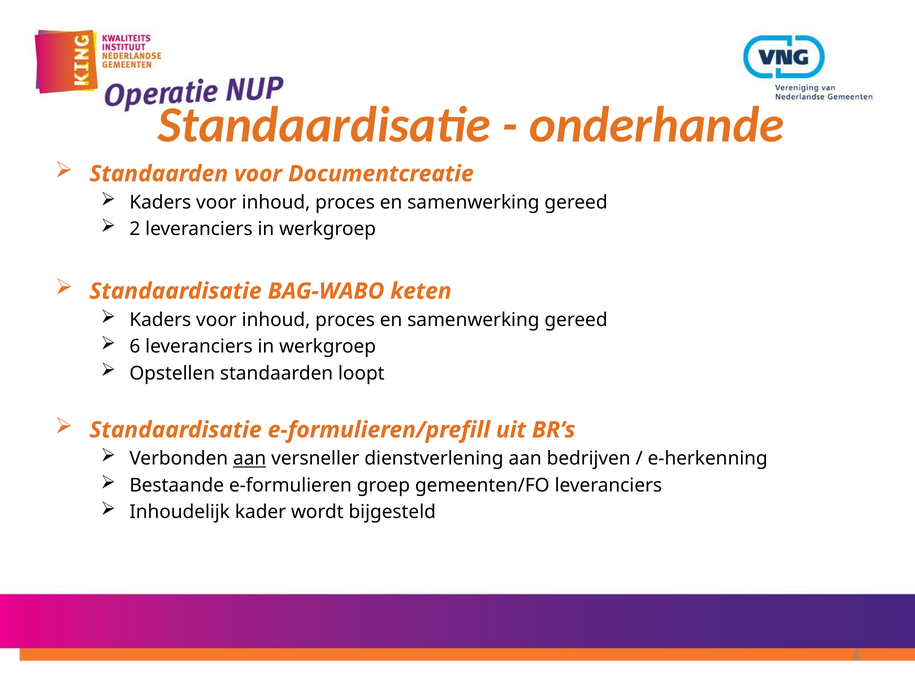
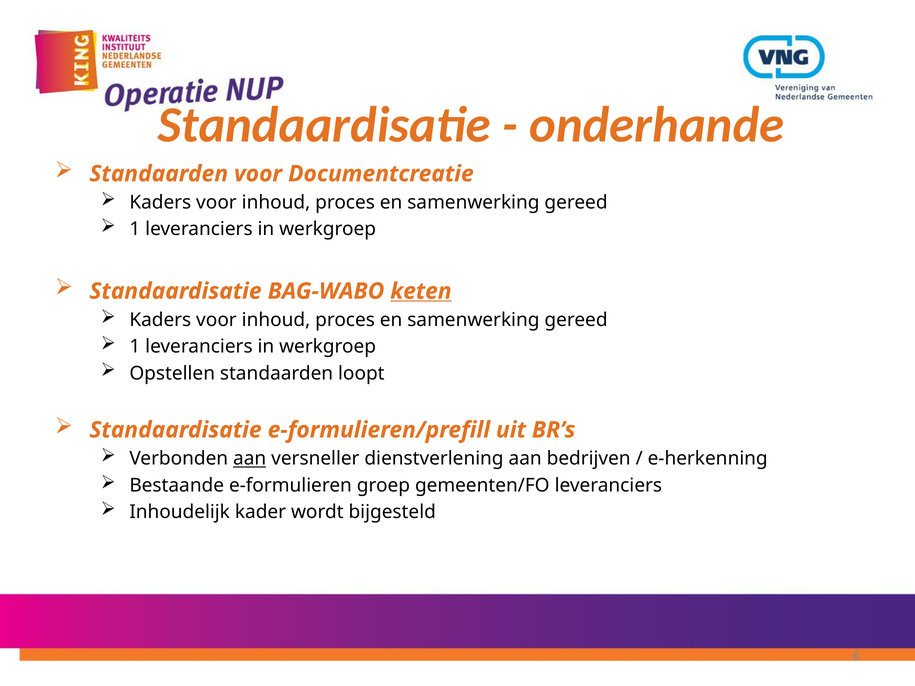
2: 2 -> 1 (135, 229)
keten underline: none -> present (421, 291)
6: 6 -> 1 (135, 347)
